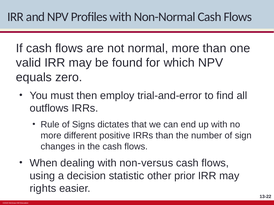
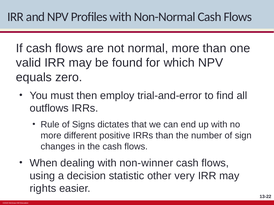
non-versus: non-versus -> non-winner (146, 163)
prior: prior -> very (185, 176)
